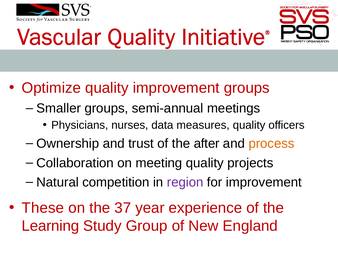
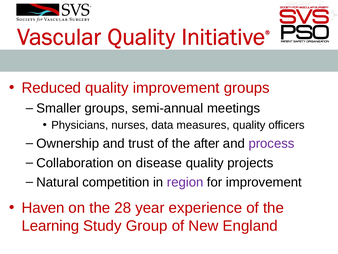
Optimize: Optimize -> Reduced (51, 88)
process colour: orange -> purple (272, 143)
meeting: meeting -> disease (159, 163)
These: These -> Haven (43, 207)
37: 37 -> 28 (123, 207)
